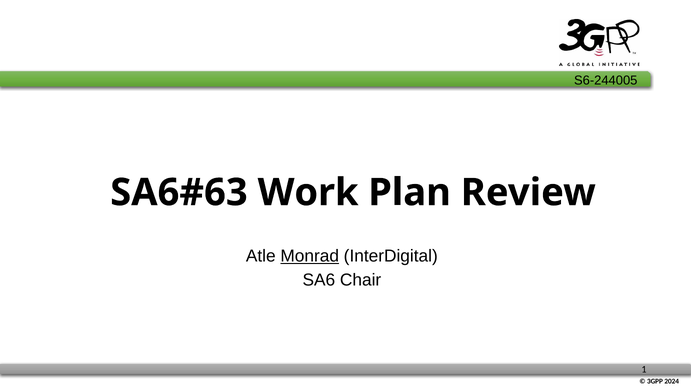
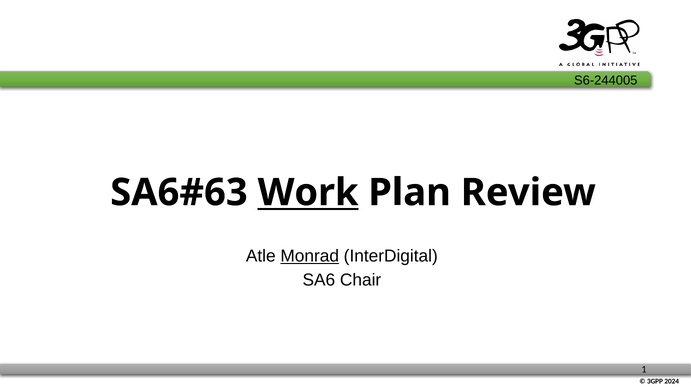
Work underline: none -> present (308, 192)
